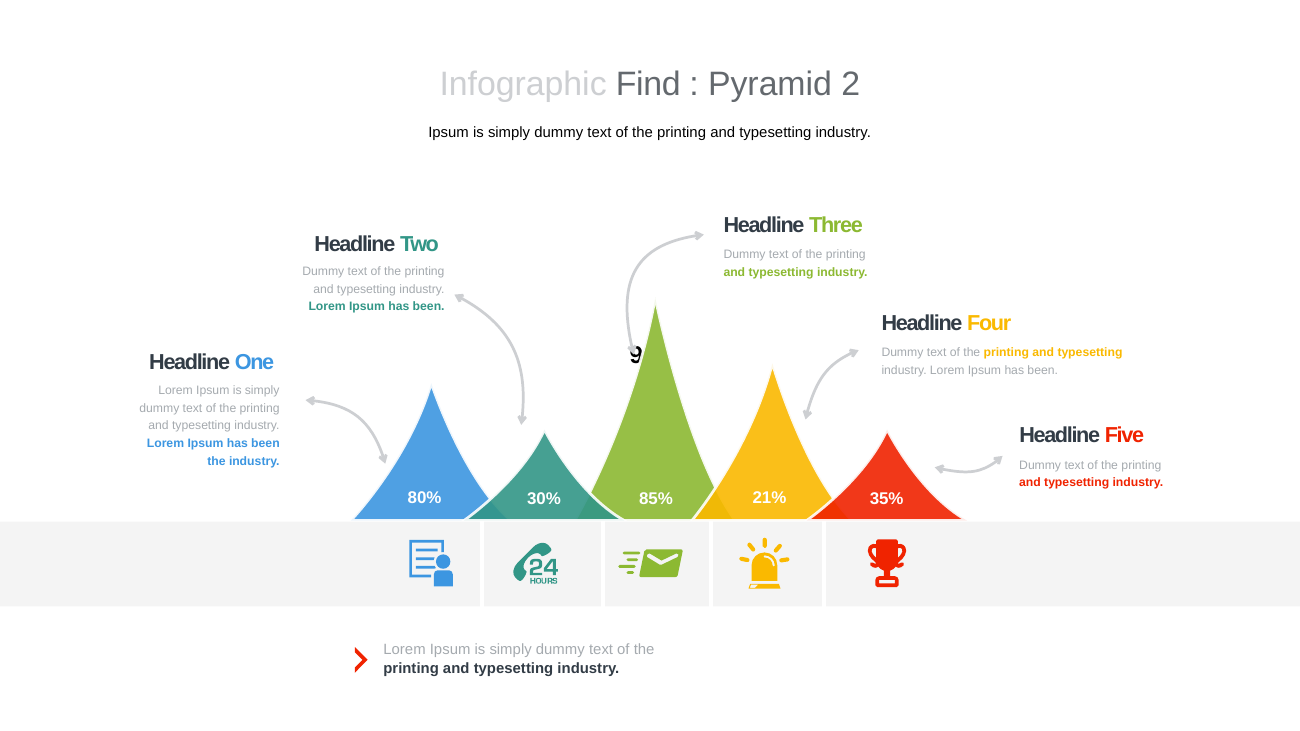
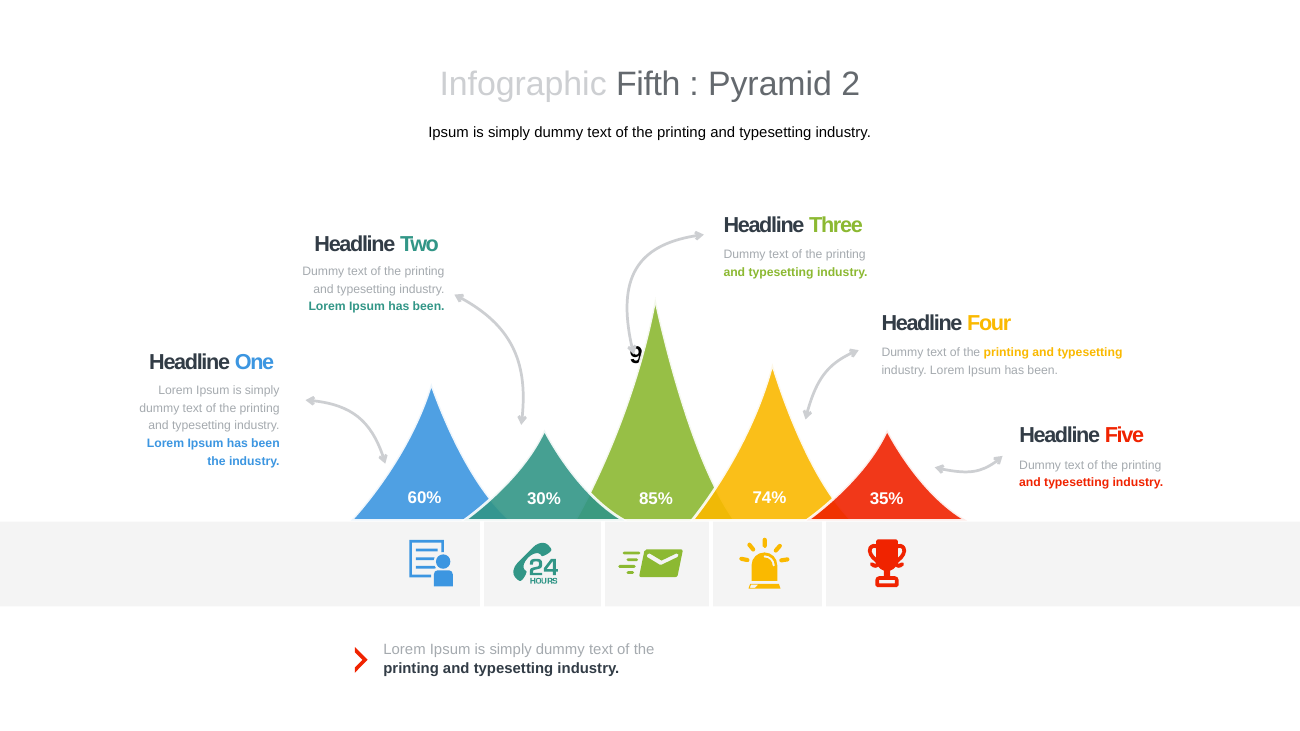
Find: Find -> Fifth (648, 84)
80%: 80% -> 60% (425, 498)
21%: 21% -> 74% (769, 498)
